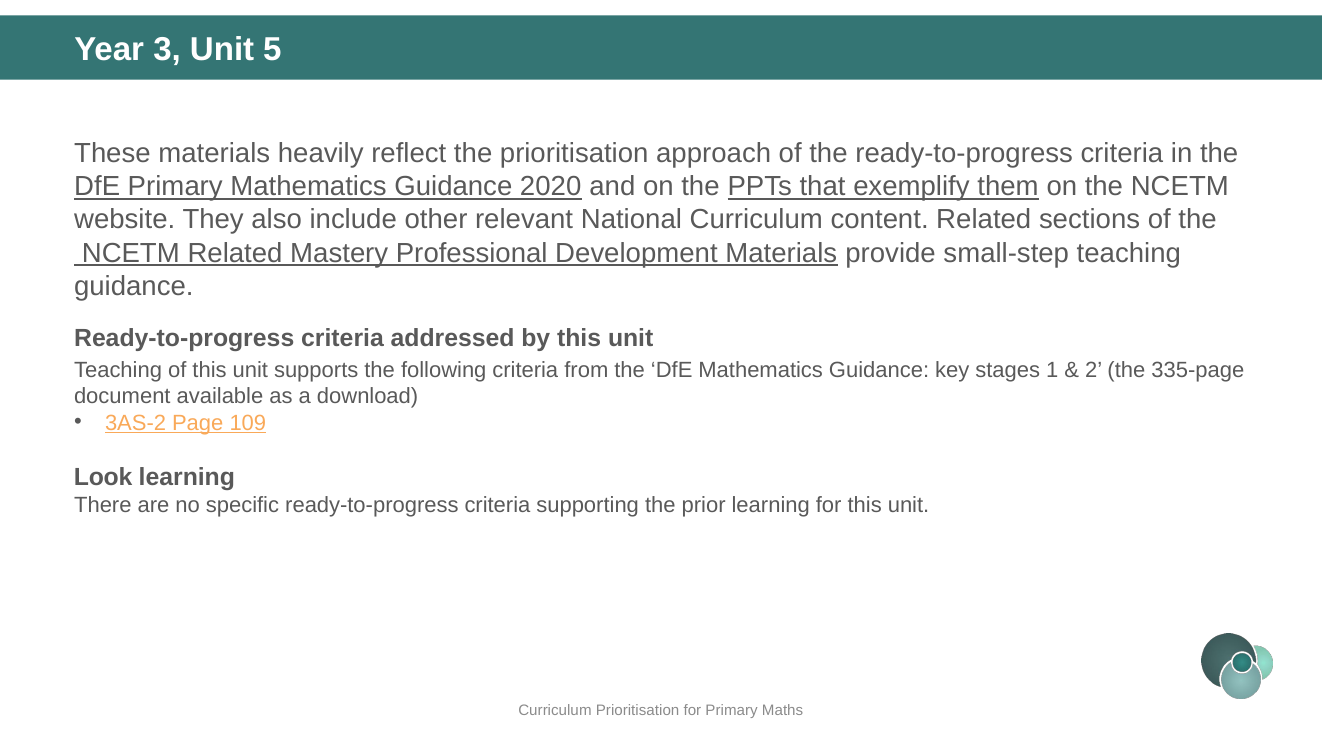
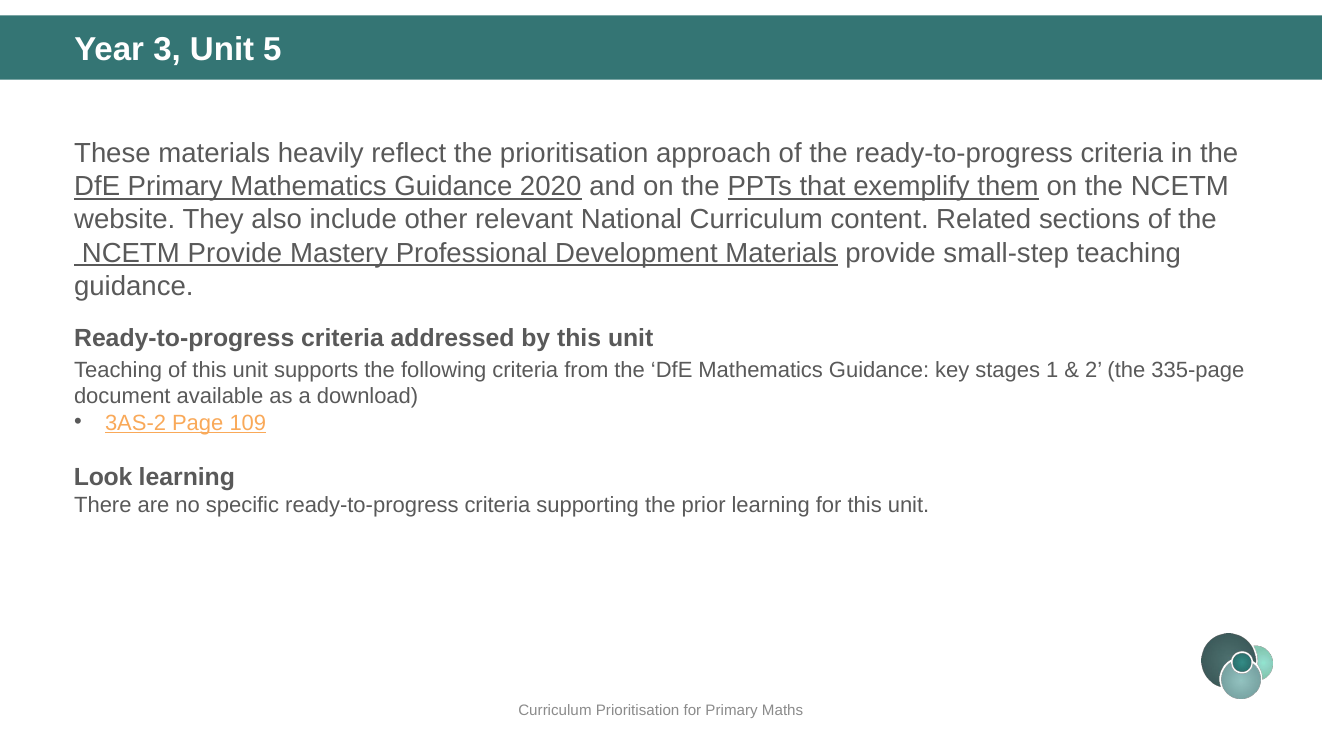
NCETM Related: Related -> Provide (235, 253)
